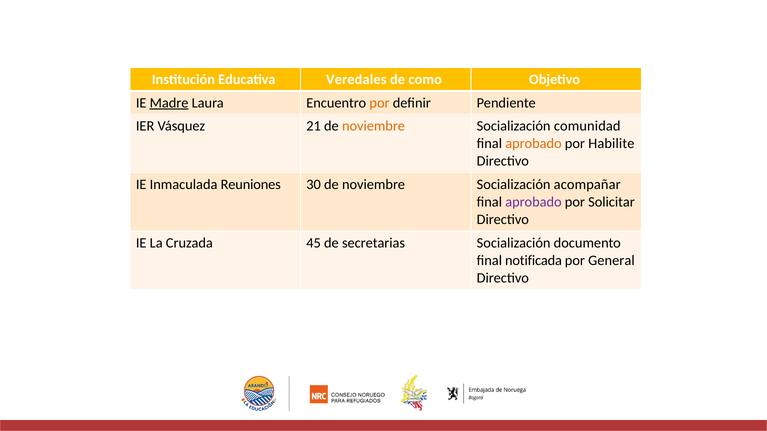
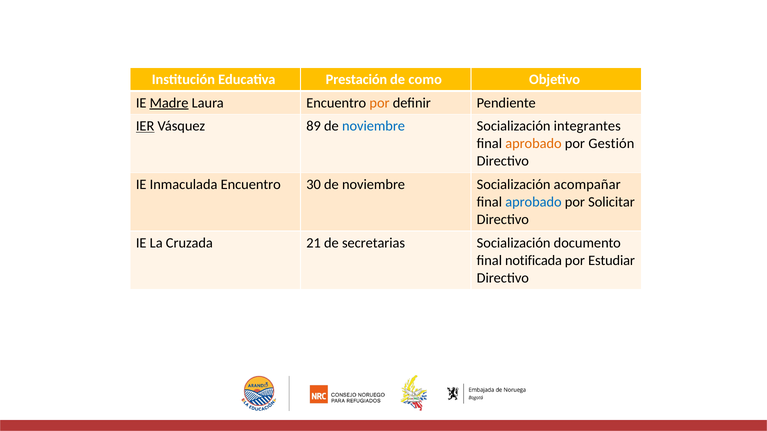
Veredales: Veredales -> Prestación (356, 80)
IER underline: none -> present (145, 126)
21: 21 -> 89 (314, 126)
noviembre colour: orange -> blue (374, 126)
comunidad: comunidad -> integrantes (587, 126)
Habilite: Habilite -> Gestión (611, 144)
Inmaculada Reuniones: Reuniones -> Encuentro (251, 185)
aprobado colour: purple -> blue (533, 202)
45: 45 -> 21 (314, 243)
General: General -> Estudiar (612, 261)
